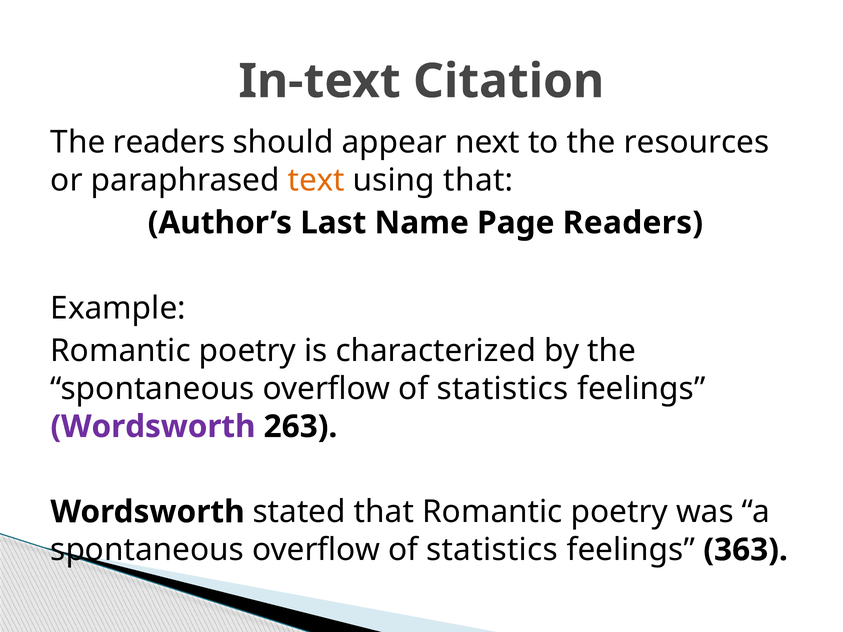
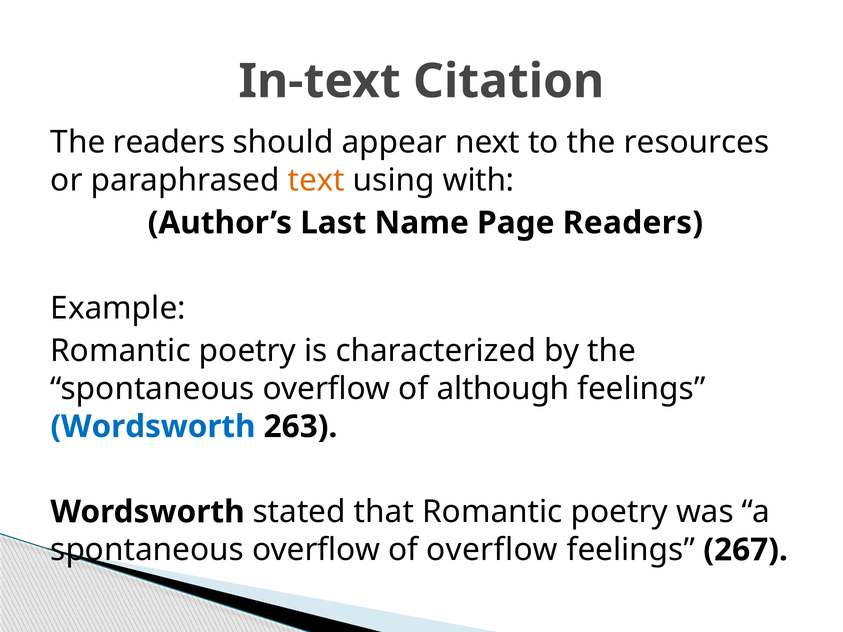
using that: that -> with (479, 180)
statistics: statistics -> although (503, 389)
Wordsworth colour: purple -> blue (153, 427)
statistics: statistics -> overflow (492, 550)
363: 363 -> 267 (746, 550)
